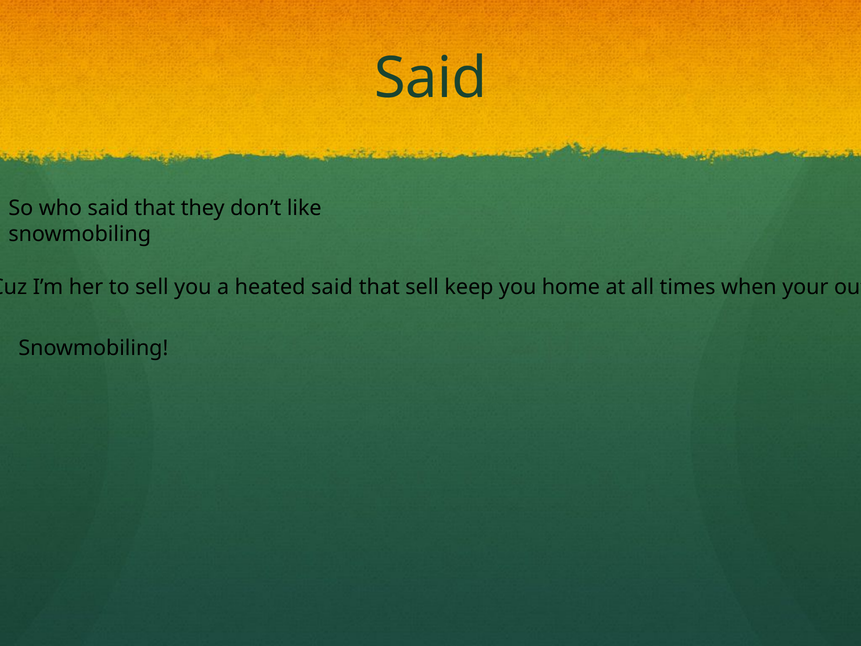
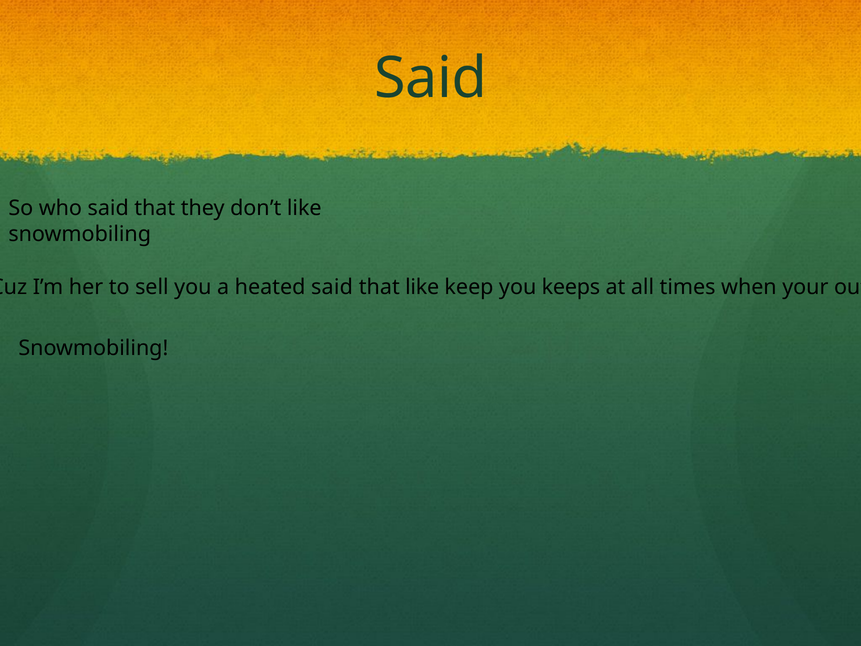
that sell: sell -> like (422, 287)
home: home -> keeps (571, 287)
